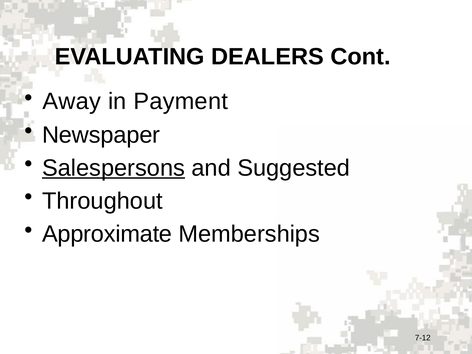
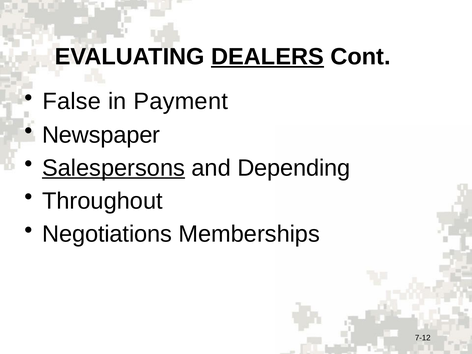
DEALERS underline: none -> present (267, 57)
Away: Away -> False (72, 101)
Suggested: Suggested -> Depending (294, 168)
Approximate: Approximate -> Negotiations (107, 234)
